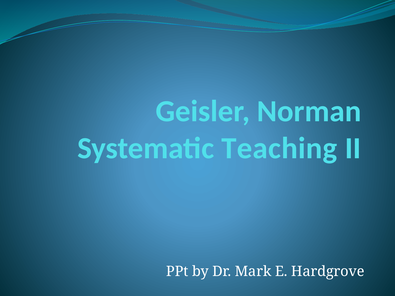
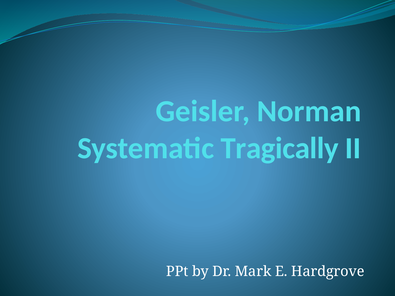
Teaching: Teaching -> Tragically (280, 148)
